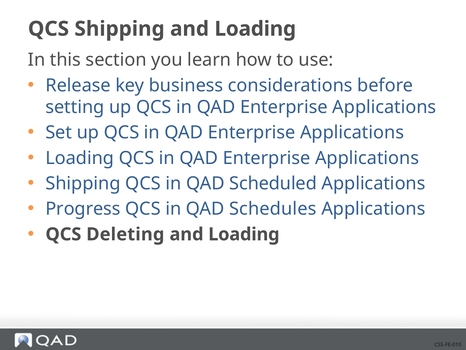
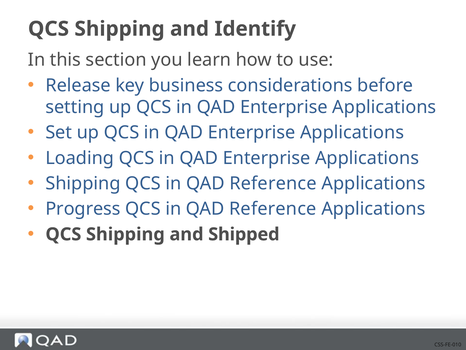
Loading: Loading -> Identify (255, 29)
Scheduled: Scheduled -> Reference (273, 183)
Schedules: Schedules -> Reference (273, 209)
Deleting: Deleting -> Shipping (125, 234)
Loading: Loading -> Shipped (244, 234)
